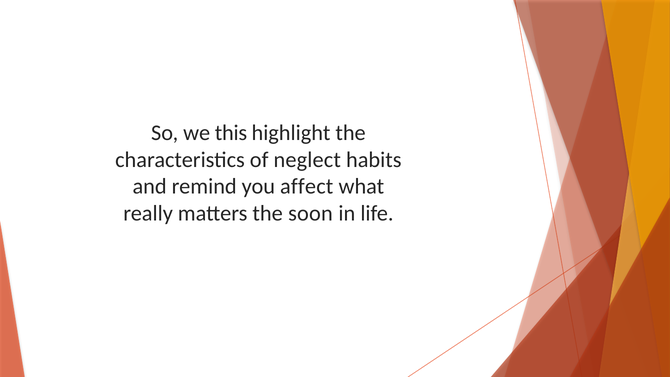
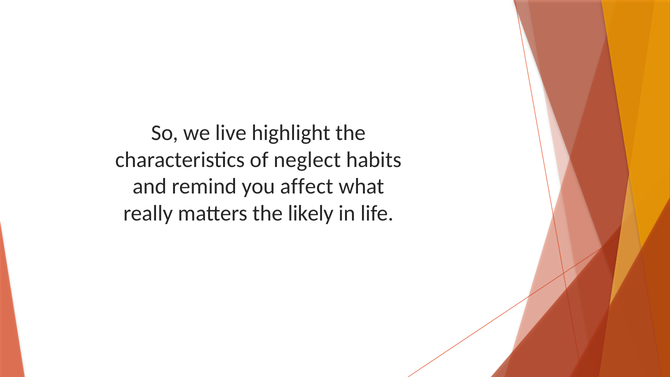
this: this -> live (231, 133)
soon: soon -> likely (311, 213)
